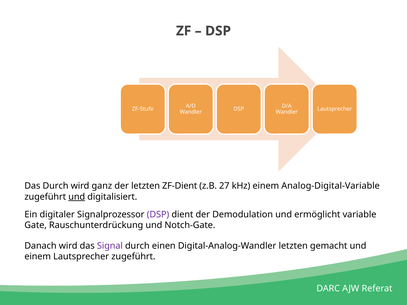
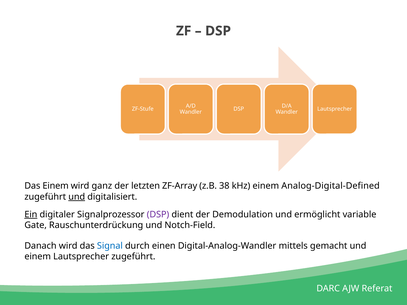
Das Durch: Durch -> Einem (56, 186)
ZF-Dient: ZF-Dient -> ZF-Array (180, 186)
27: 27 -> 38 (224, 186)
Analog-Digital-Variable: Analog-Digital-Variable -> Analog-Digital-Defined (331, 186)
Ein underline: none -> present (31, 215)
Notch-Gate: Notch-Gate -> Notch-Field (190, 225)
Signal colour: purple -> blue (110, 246)
Digital-Analog-Wandler letzten: letzten -> mittels (293, 246)
